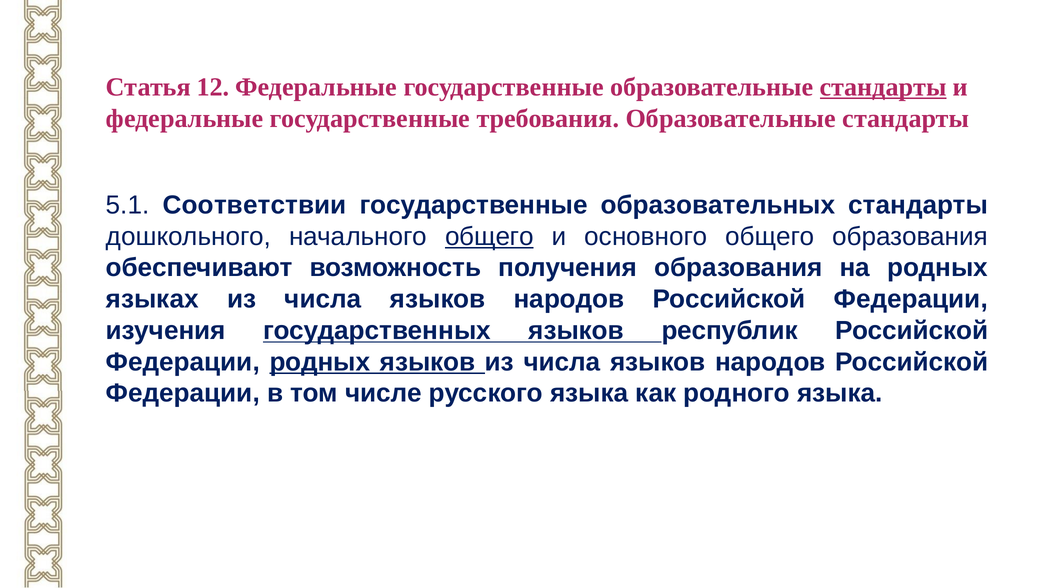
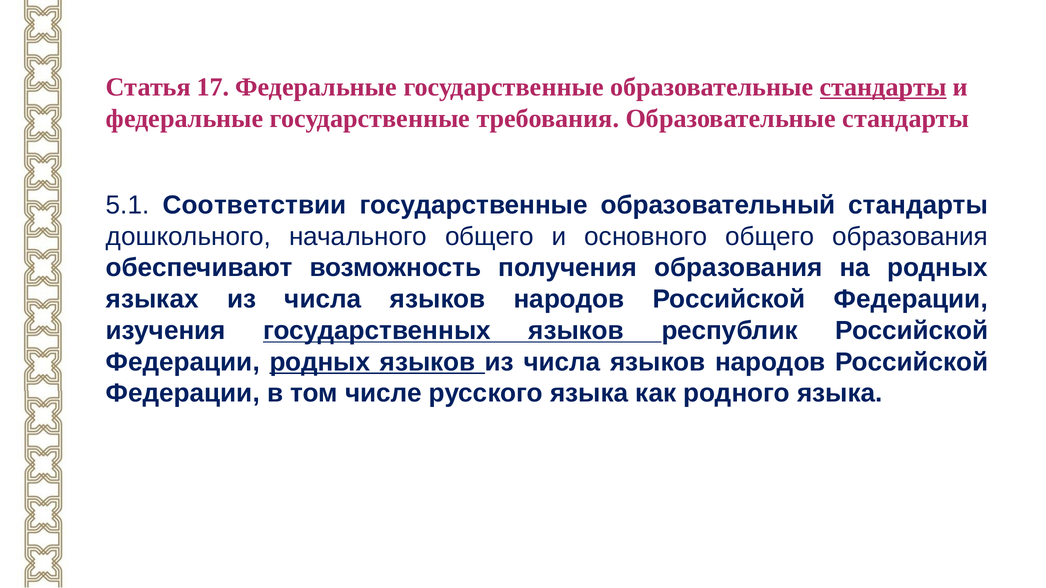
12: 12 -> 17 (213, 87)
образовательных: образовательных -> образовательный (718, 205)
общего underline: present -> none (489, 237)
